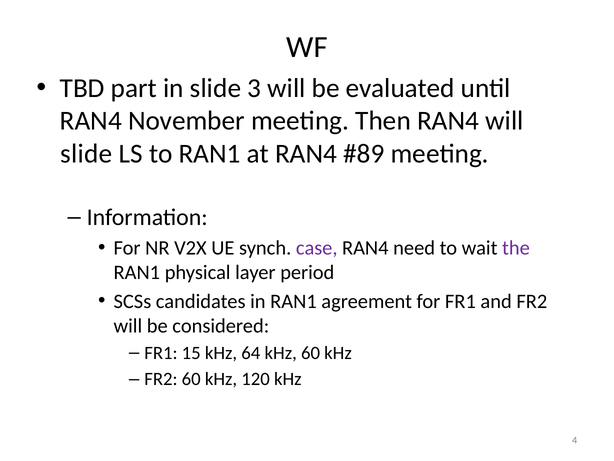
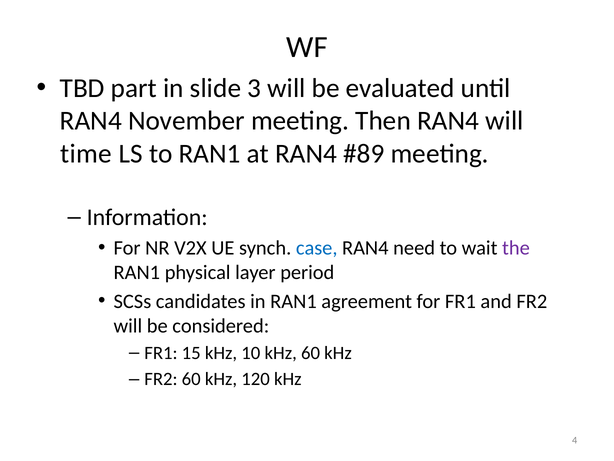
slide: slide -> time (86, 153)
case colour: purple -> blue (317, 248)
64: 64 -> 10 (251, 353)
